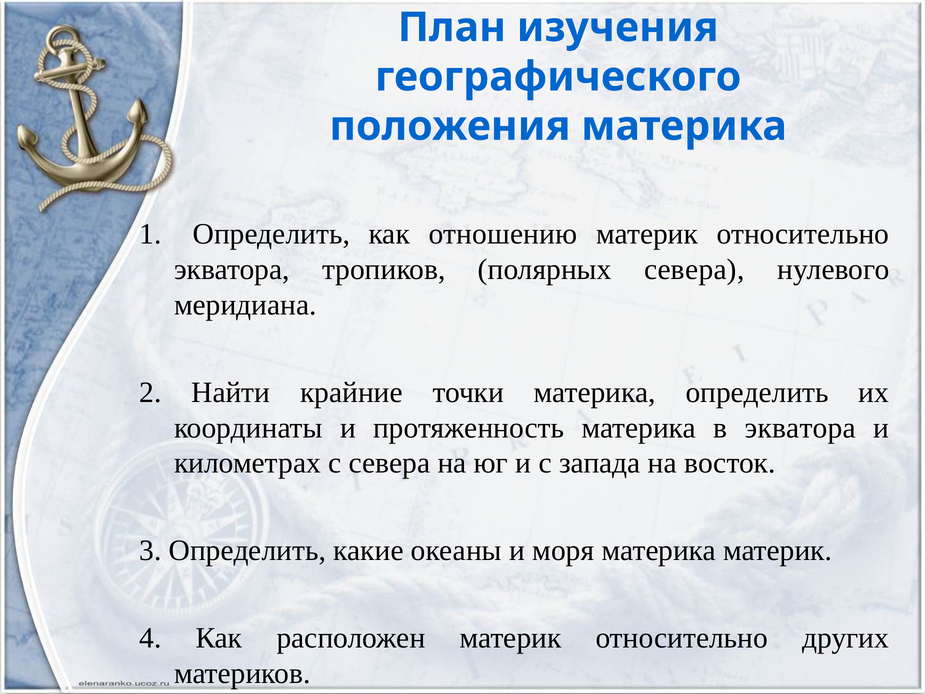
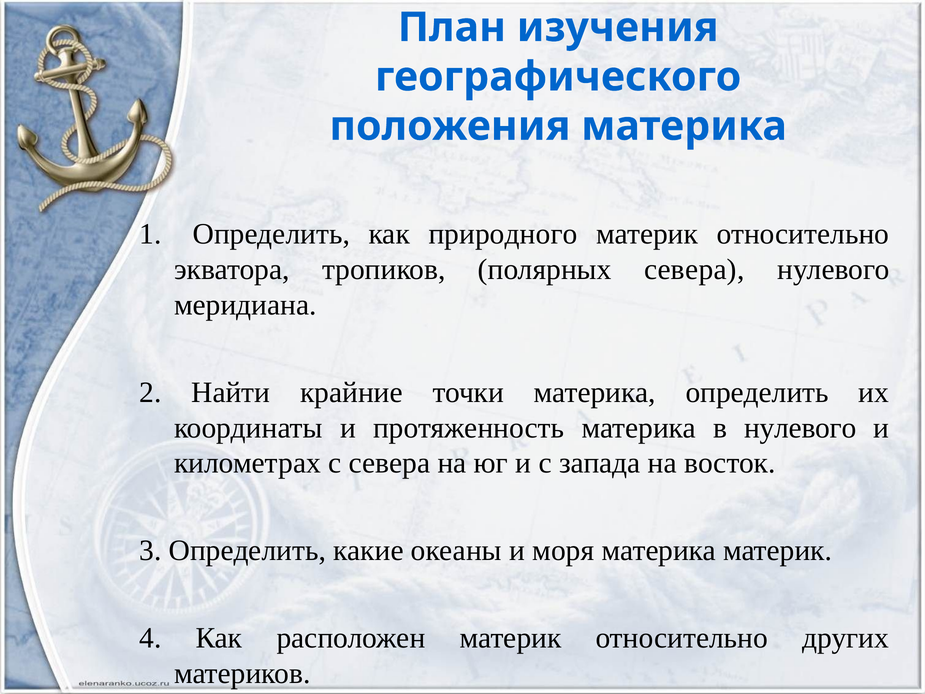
отношению: отношению -> природного (503, 234)
в экватора: экватора -> нулевого (800, 428)
